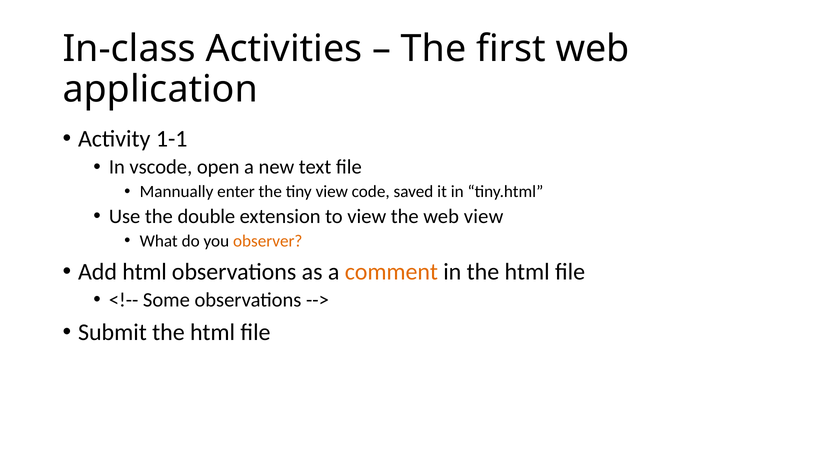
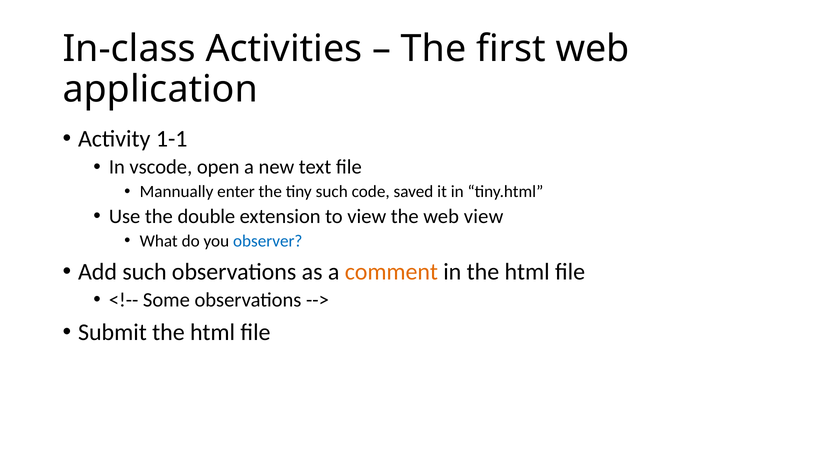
tiny view: view -> such (332, 192)
observer colour: orange -> blue (268, 241)
Add html: html -> such (145, 272)
